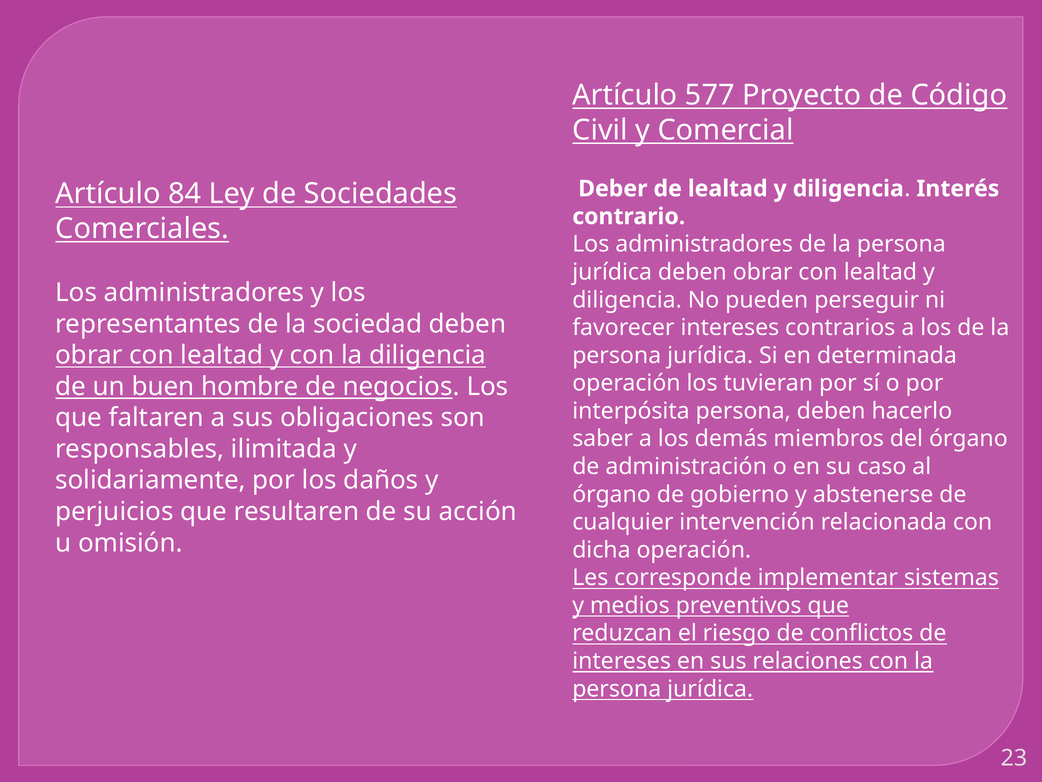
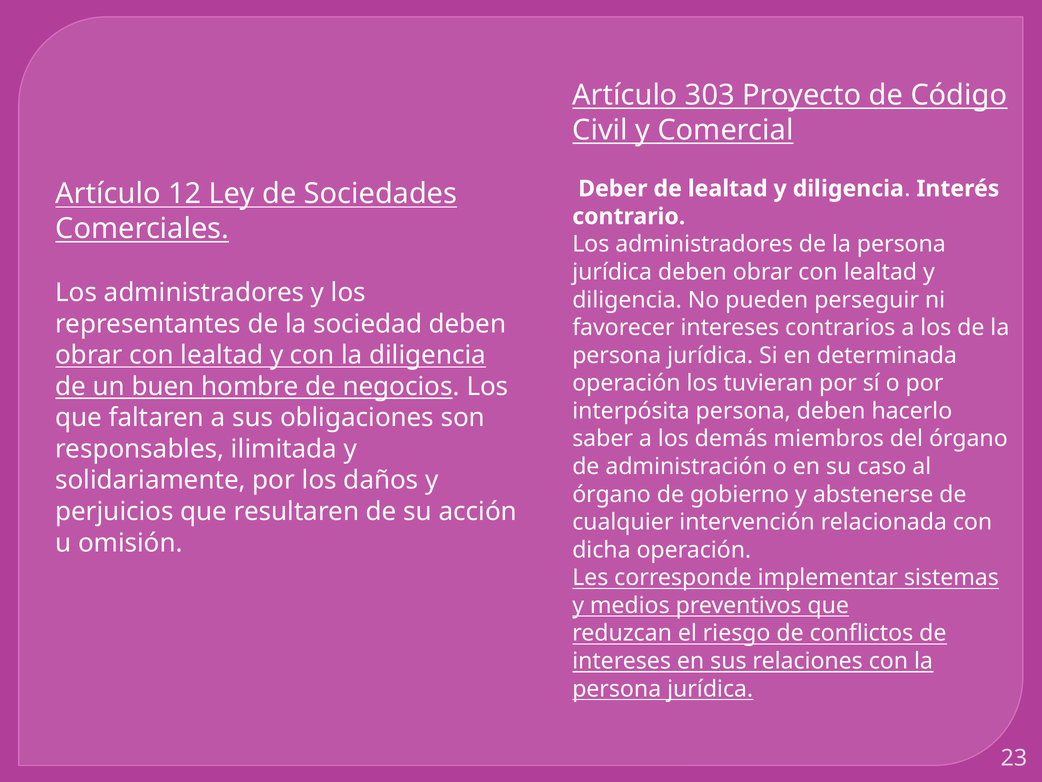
577: 577 -> 303 (710, 95)
84: 84 -> 12 (185, 194)
